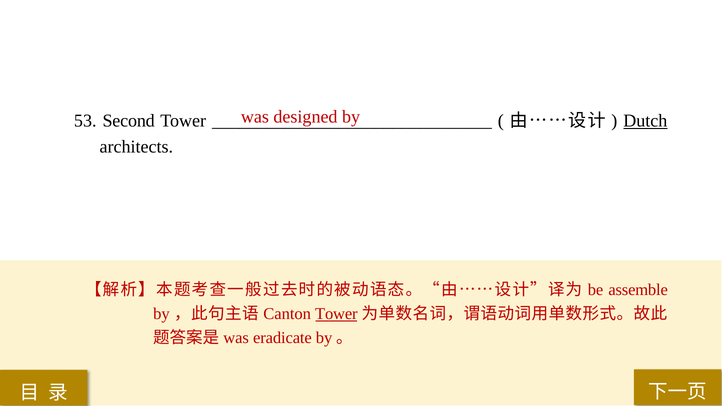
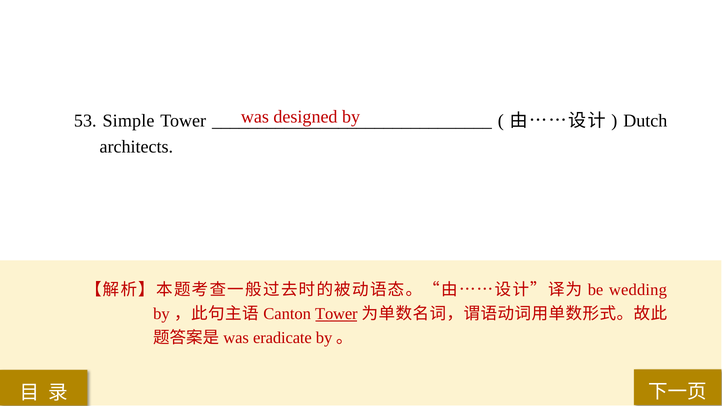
Second: Second -> Simple (128, 121)
Dutch underline: present -> none (645, 121)
assemble: assemble -> wedding (638, 290)
